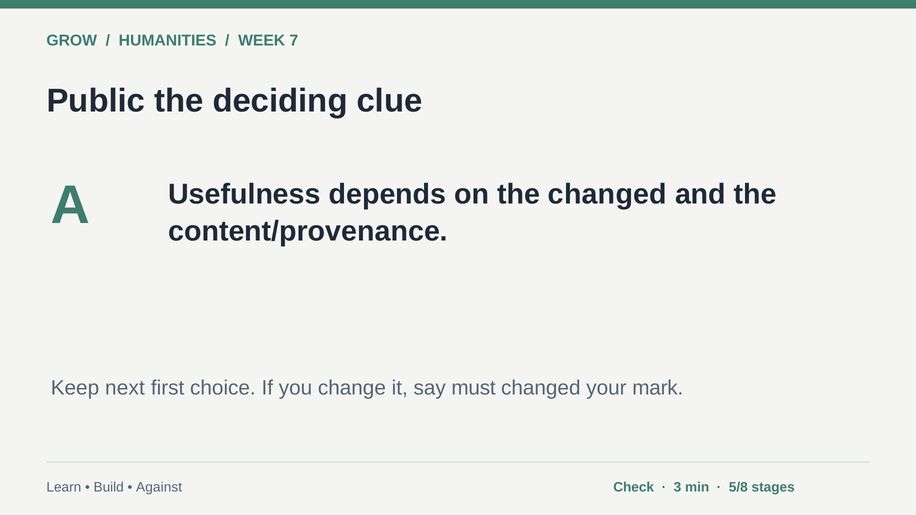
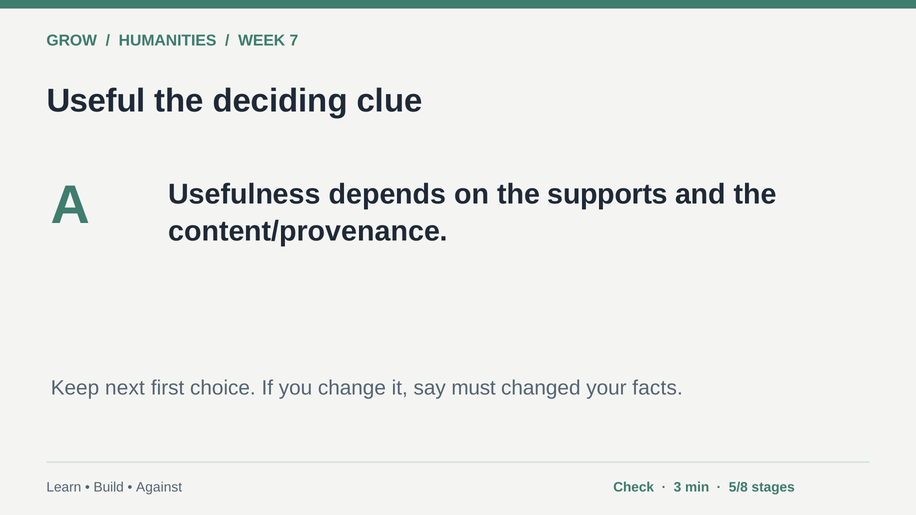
Public: Public -> Useful (96, 101)
the changed: changed -> supports (608, 194)
mark: mark -> facts (658, 388)
